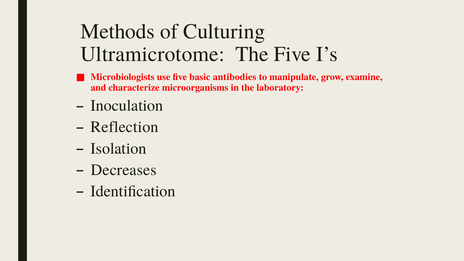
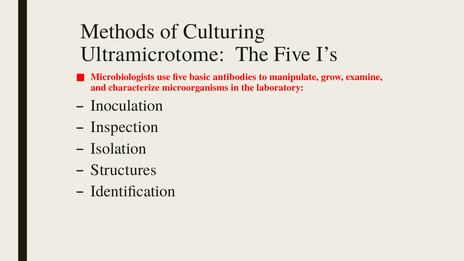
Reflection: Reflection -> Inspection (125, 127)
Decreases: Decreases -> Structures (124, 170)
